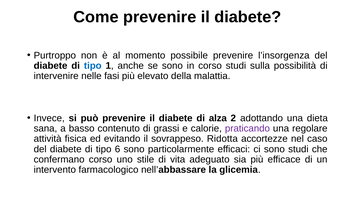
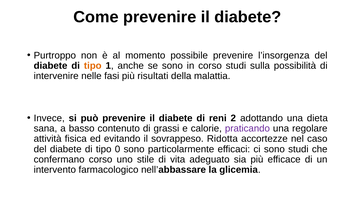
tipo colour: blue -> orange (93, 66)
elevato: elevato -> risultati (153, 76)
alza: alza -> reni (218, 119)
6: 6 -> 0 (118, 150)
